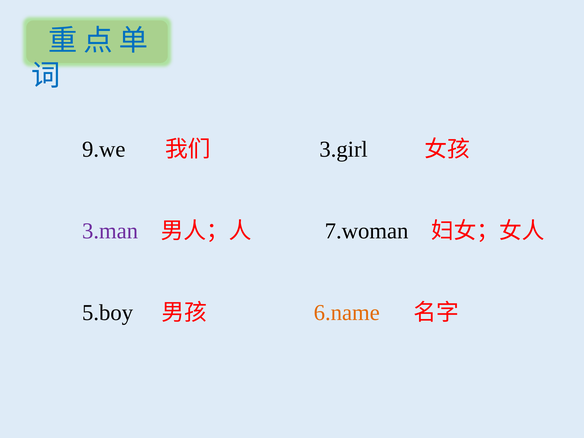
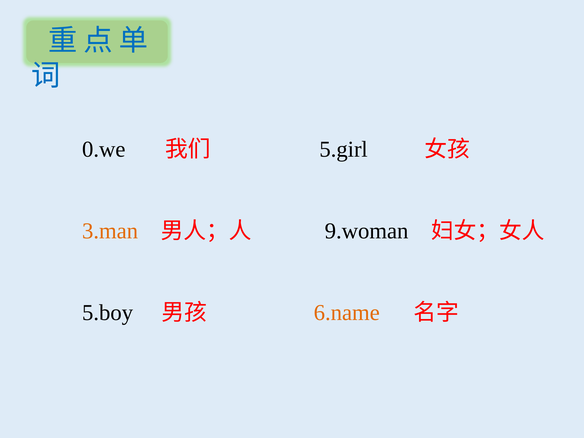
9.we: 9.we -> 0.we (104, 149)
3.girl: 3.girl -> 5.girl (344, 149)
3.man colour: purple -> orange (110, 231)
7.woman: 7.woman -> 9.woman (367, 231)
